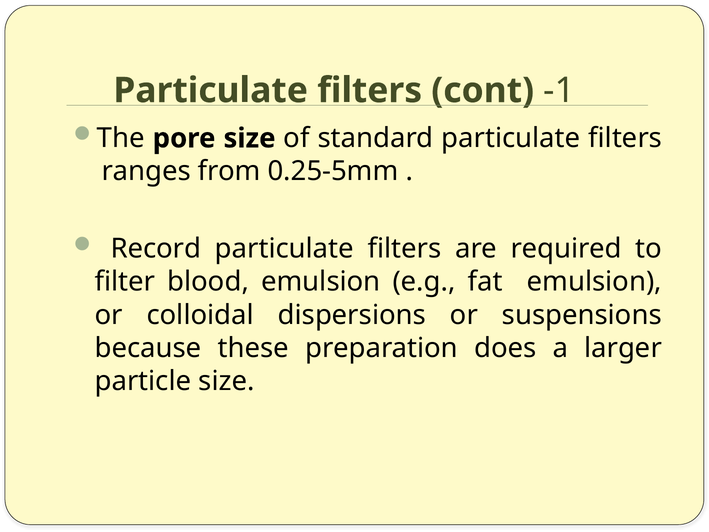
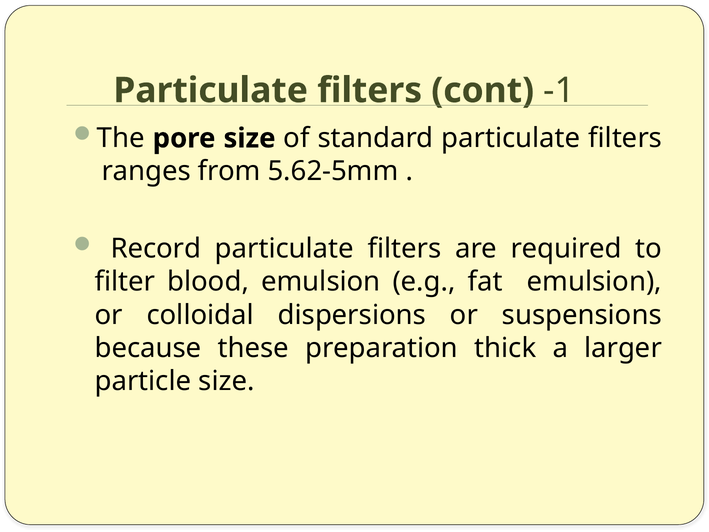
0.25-5mm: 0.25-5mm -> 5.62-5mm (333, 171)
does: does -> thick (505, 348)
